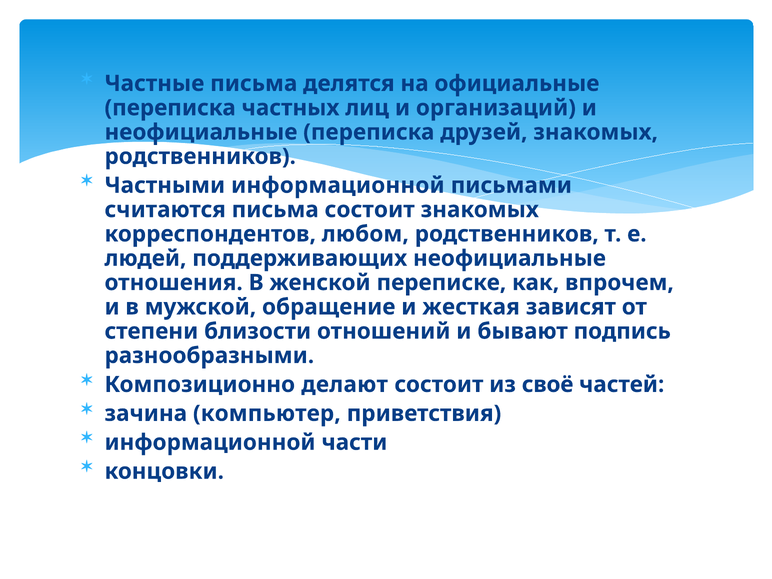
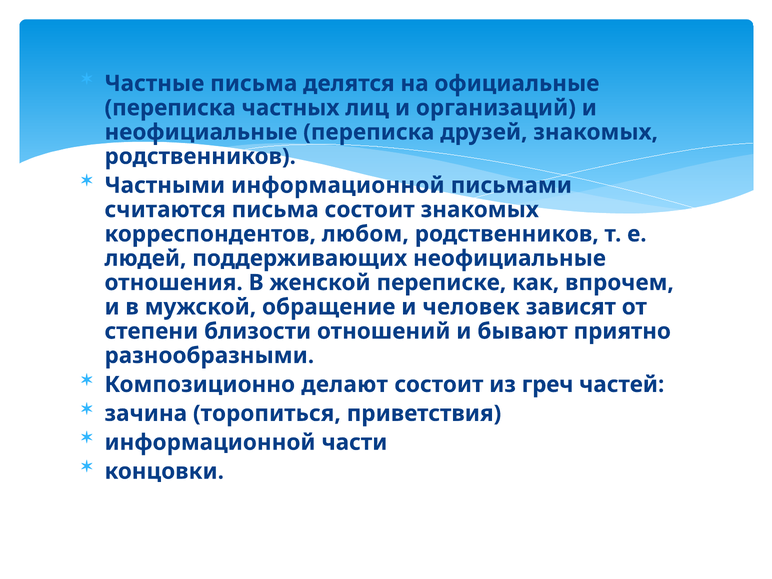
жесткая: жесткая -> человек (471, 307)
подпись: подпись -> приятно (622, 331)
своё: своё -> греч (548, 385)
компьютер: компьютер -> торопиться (267, 413)
